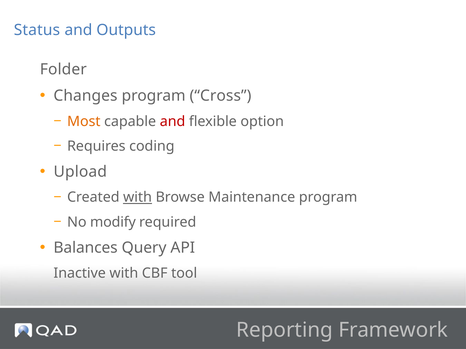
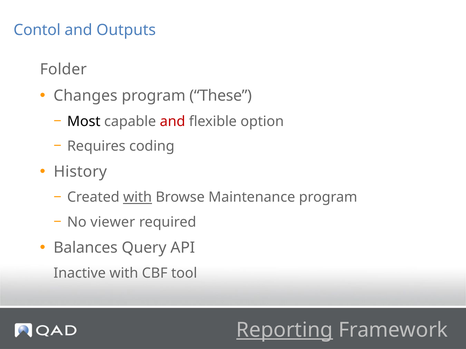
Status: Status -> Contol (37, 30)
Cross: Cross -> These (221, 96)
Most colour: orange -> black (84, 122)
Upload: Upload -> History (80, 172)
modify: modify -> viewer (113, 222)
Reporting underline: none -> present (285, 330)
